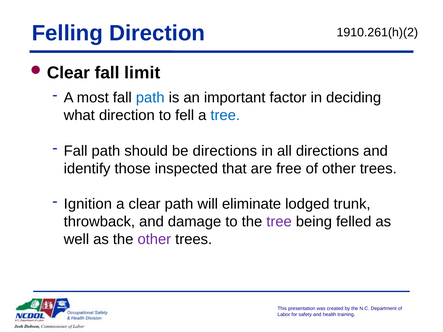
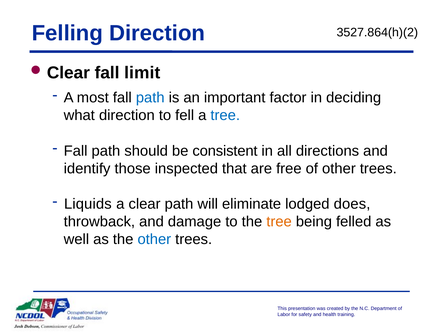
1910.261(h)(2: 1910.261(h)(2 -> 3527.864(h)(2 (377, 33)
be directions: directions -> consistent (225, 151)
Ignition: Ignition -> Liquids (88, 204)
trunk: trunk -> does (352, 204)
tree colour: purple -> orange (279, 222)
other colour: purple -> blue (154, 240)
